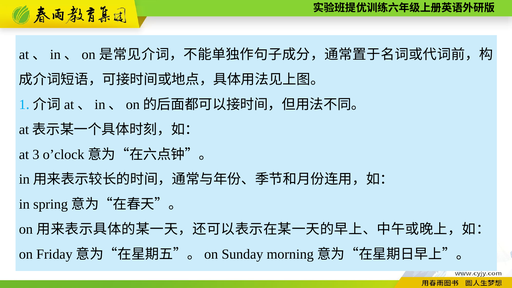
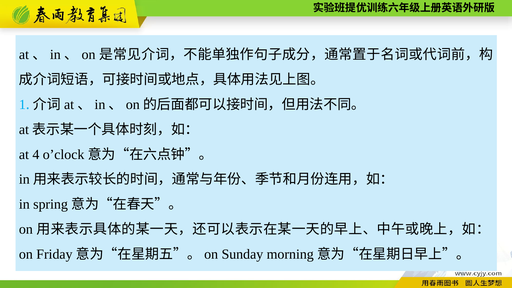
3: 3 -> 4 (36, 154)
